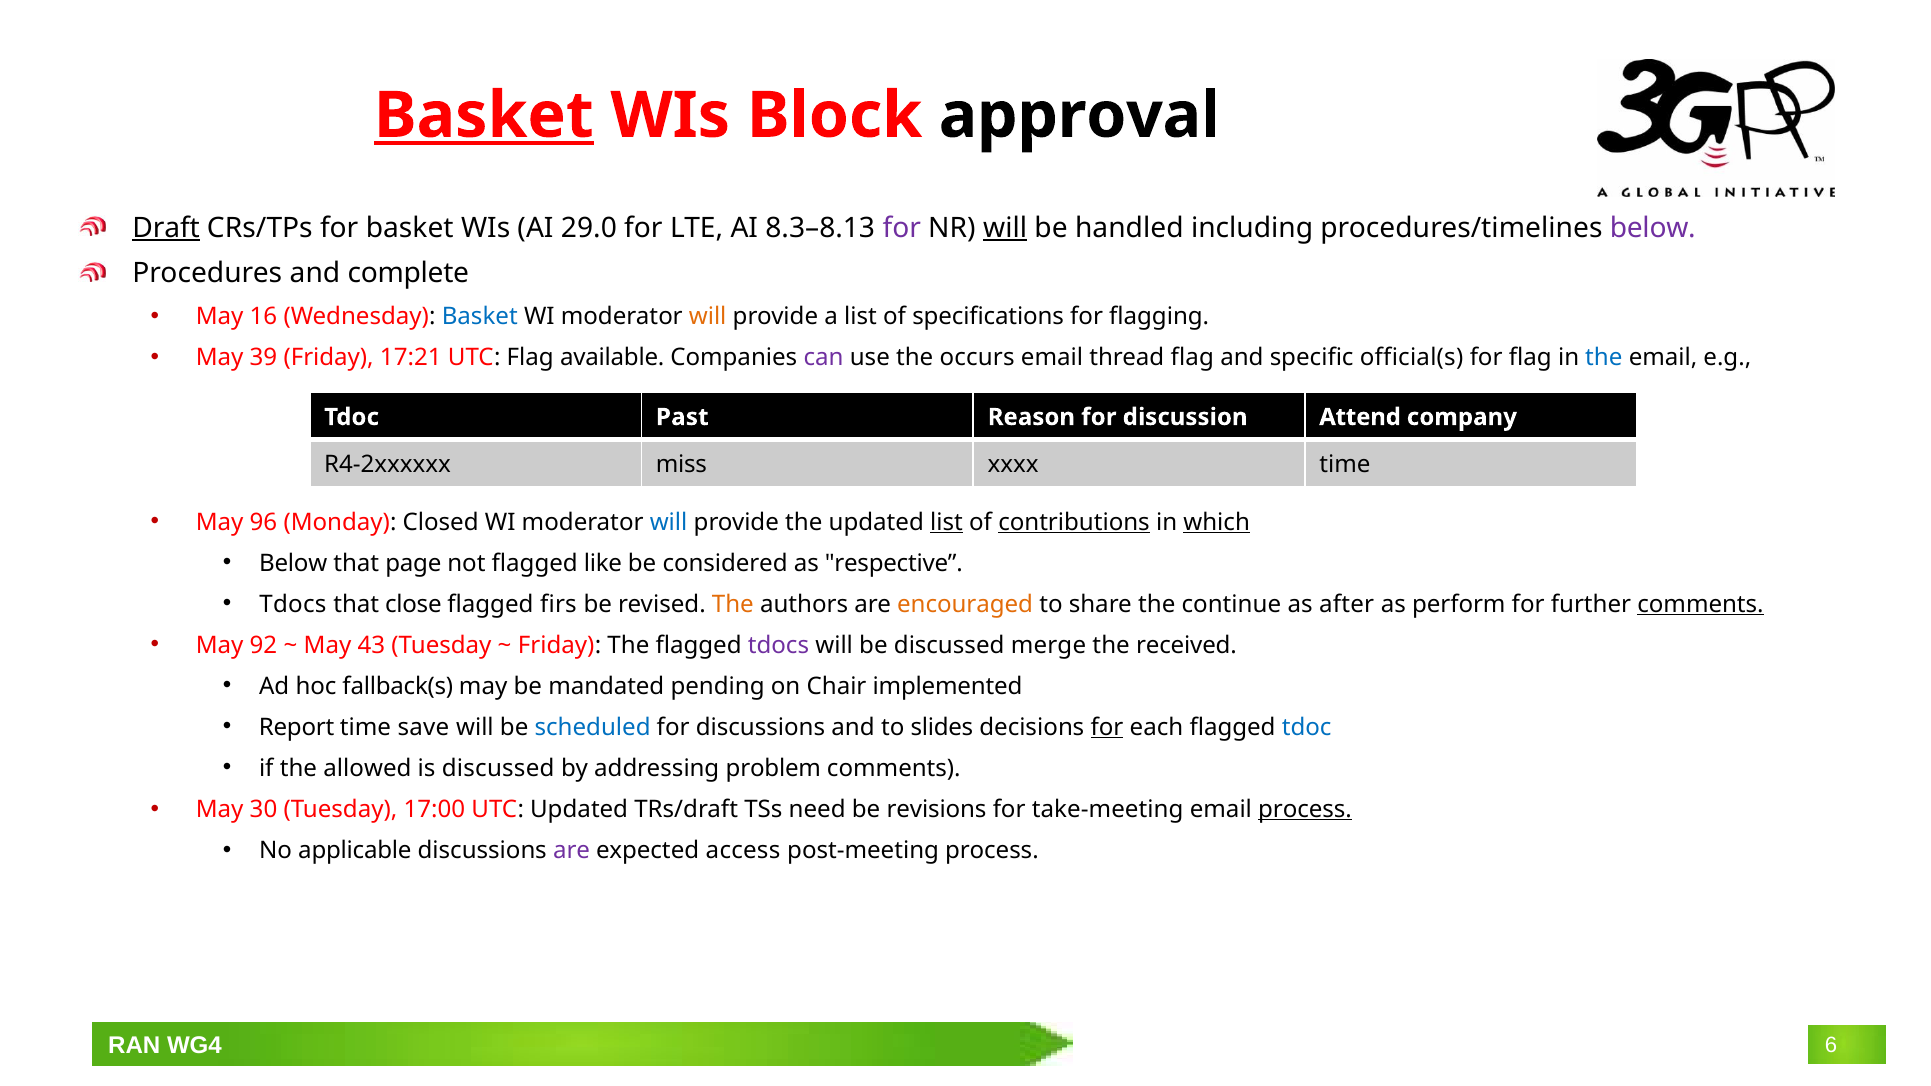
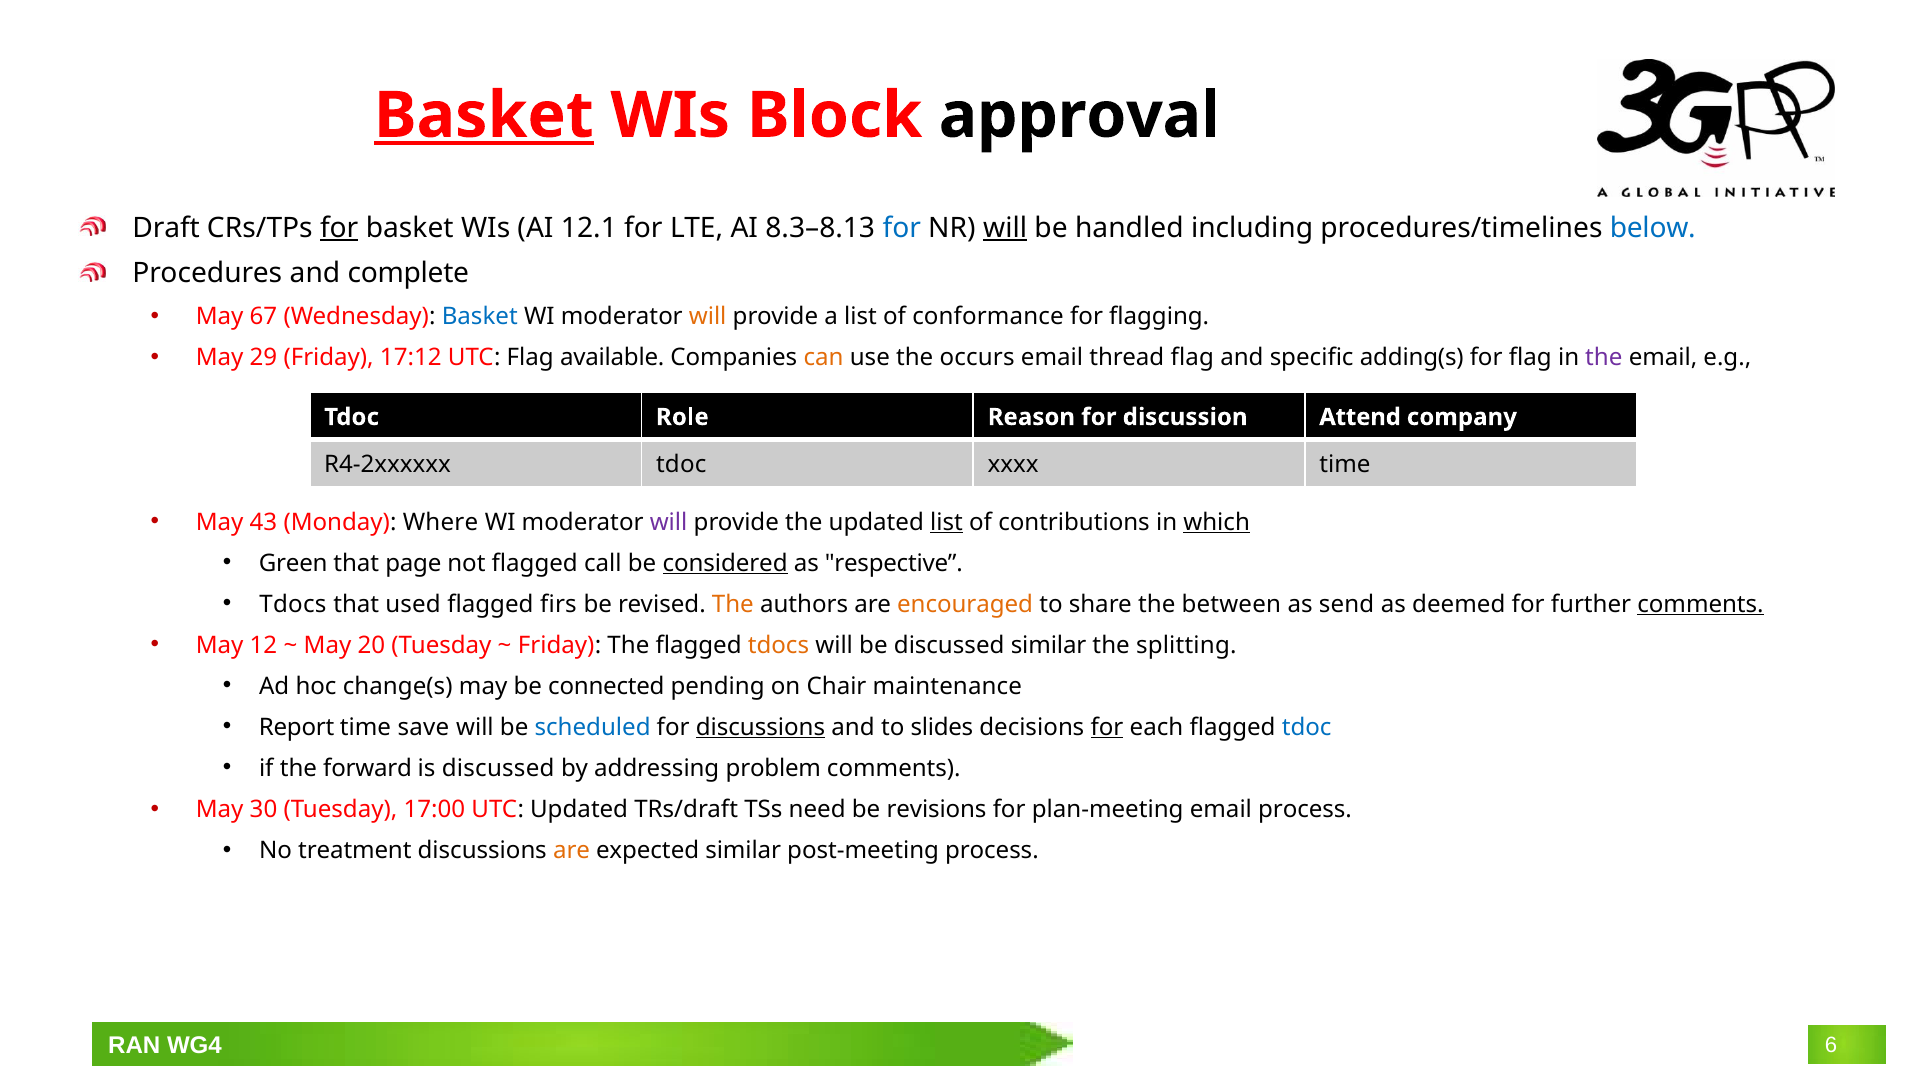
Draft underline: present -> none (166, 228)
for underline: none -> present (339, 228)
29.0: 29.0 -> 12.1 (589, 228)
for colour: purple -> blue (902, 228)
below colour: purple -> blue (1653, 228)
16: 16 -> 67 (263, 317)
specifications: specifications -> conformance (988, 317)
39: 39 -> 29 (263, 358)
17:21: 17:21 -> 17:12 (411, 358)
can colour: purple -> orange (824, 358)
official(s: official(s -> adding(s (1412, 358)
the colour: blue -> purple (1604, 358)
Past: Past -> Role (682, 417)
R4-2xxxxxx miss: miss -> tdoc (681, 465)
96: 96 -> 43 (263, 522)
Closed: Closed -> Where (441, 522)
will colour: blue -> purple (669, 522)
contributions underline: present -> none (1074, 522)
Below: Below -> Green (293, 563)
like: like -> call (603, 563)
considered underline: none -> present (725, 563)
close: close -> used (413, 604)
continue: continue -> between (1231, 604)
after: after -> send (1347, 604)
perform: perform -> deemed (1459, 604)
92: 92 -> 12 (263, 645)
43: 43 -> 20 (371, 645)
tdocs colour: purple -> orange (778, 645)
discussed merge: merge -> similar (1049, 645)
received: received -> splitting (1186, 645)
fallback(s: fallback(s -> change(s (398, 686)
mandated: mandated -> connected (606, 686)
implemented: implemented -> maintenance (947, 686)
discussions underline: none -> present (761, 727)
allowed: allowed -> forward (368, 768)
take-meeting: take-meeting -> plan-meeting (1108, 809)
process underline: present -> none (1305, 809)
applicable: applicable -> treatment (355, 851)
are colour: purple -> orange (572, 851)
expected access: access -> similar (743, 851)
